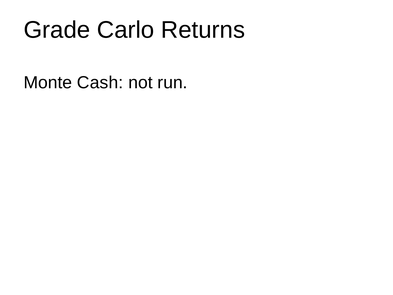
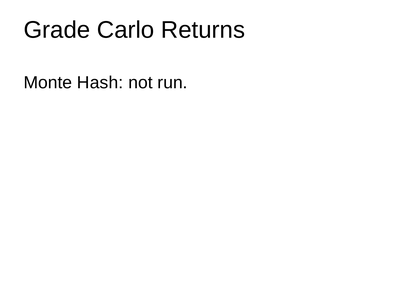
Cash: Cash -> Hash (100, 82)
